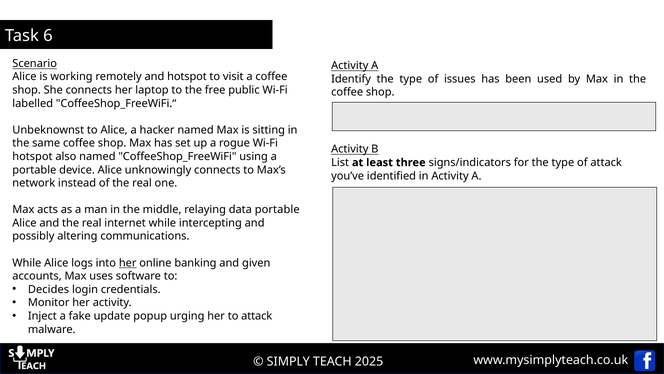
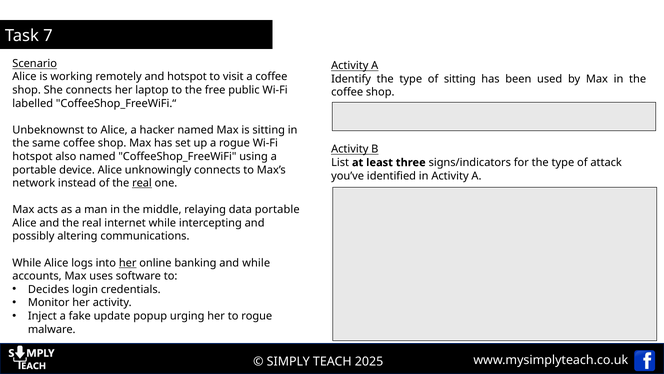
6: 6 -> 7 (48, 36)
of issues: issues -> sitting (460, 79)
real underline: none -> present (142, 183)
and given: given -> while (256, 263)
to attack: attack -> rogue (257, 316)
